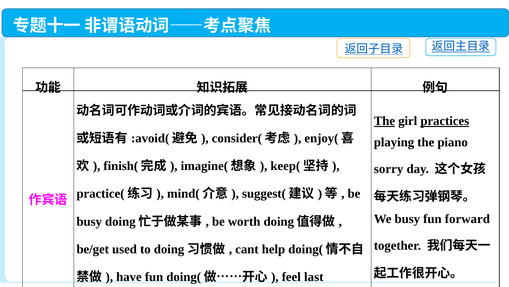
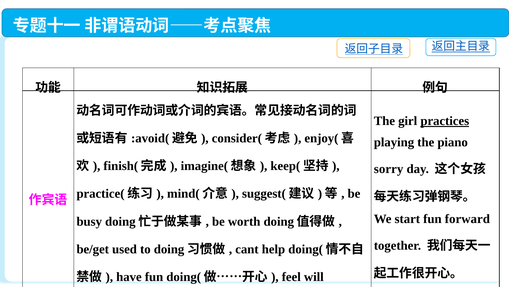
The underline: present -> none (384, 121)
We busy: busy -> start (407, 218)
last: last -> will (314, 276)
